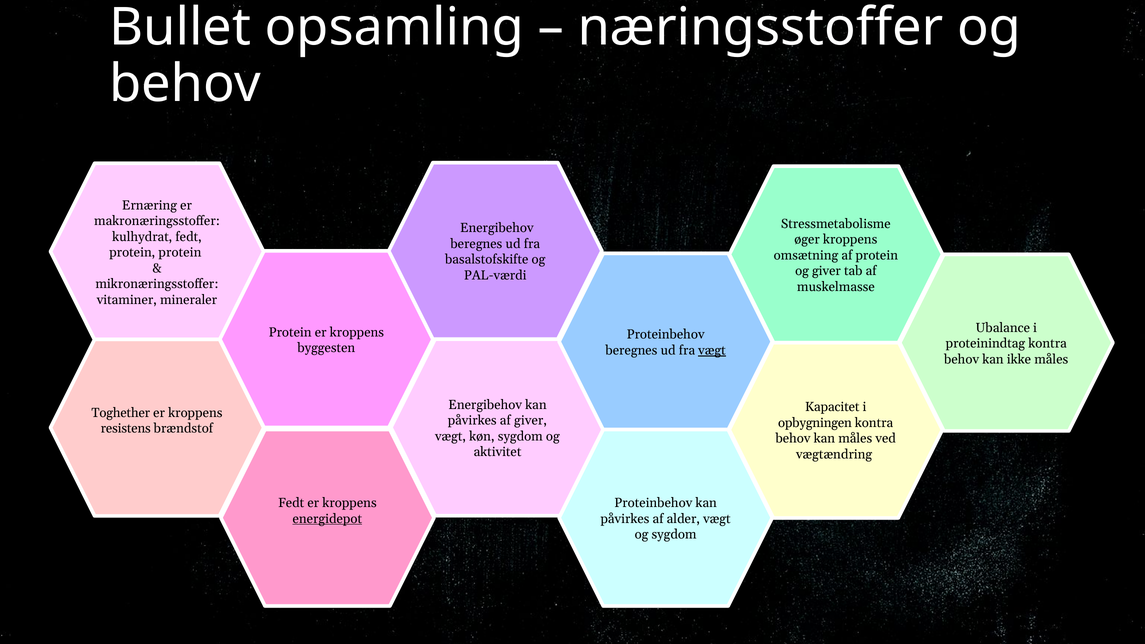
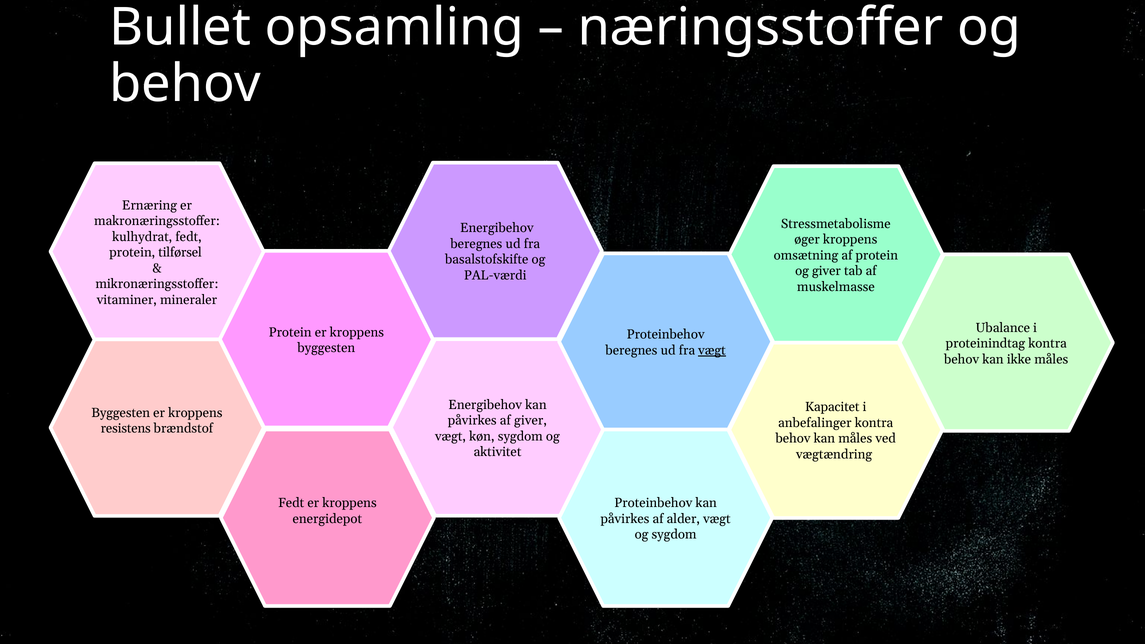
protein protein: protein -> tilførsel (180, 252)
Toghether: Toghether -> Byggesten (121, 413)
opbygningen: opbygningen -> anbefalinger (815, 423)
energidepot underline: present -> none (327, 519)
